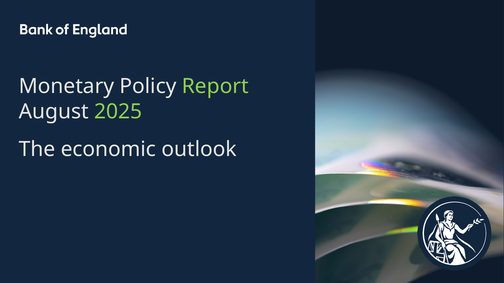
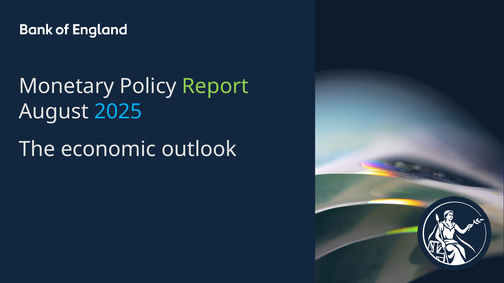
2025 colour: light green -> light blue (118, 112)
